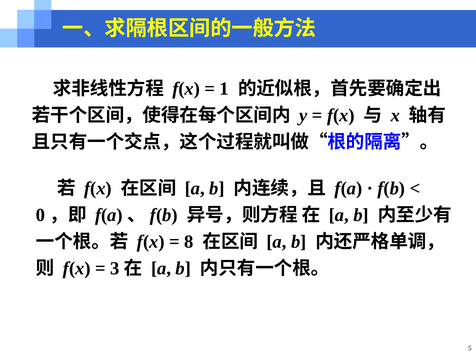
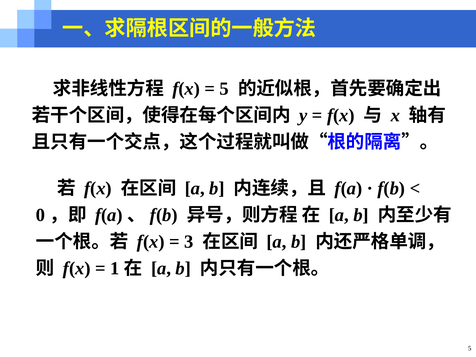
1: 1 -> 5 (224, 89)
8: 8 -> 3 (189, 242)
3: 3 -> 1 (115, 268)
